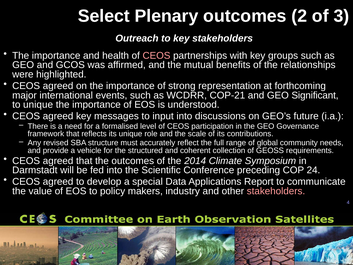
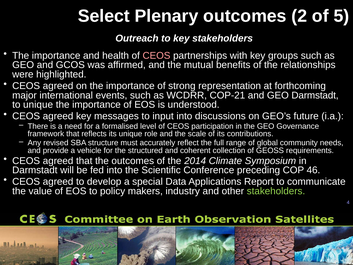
3: 3 -> 5 (341, 16)
GEO Significant: Significant -> Darmstadt (315, 95)
24: 24 -> 46 (313, 170)
stakeholders colour: pink -> light green (276, 191)
